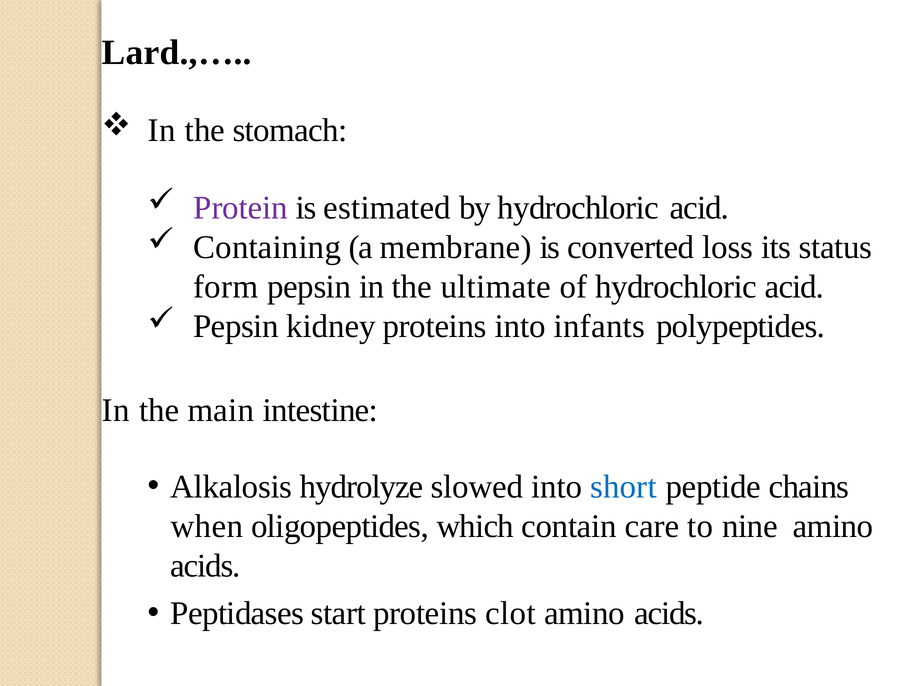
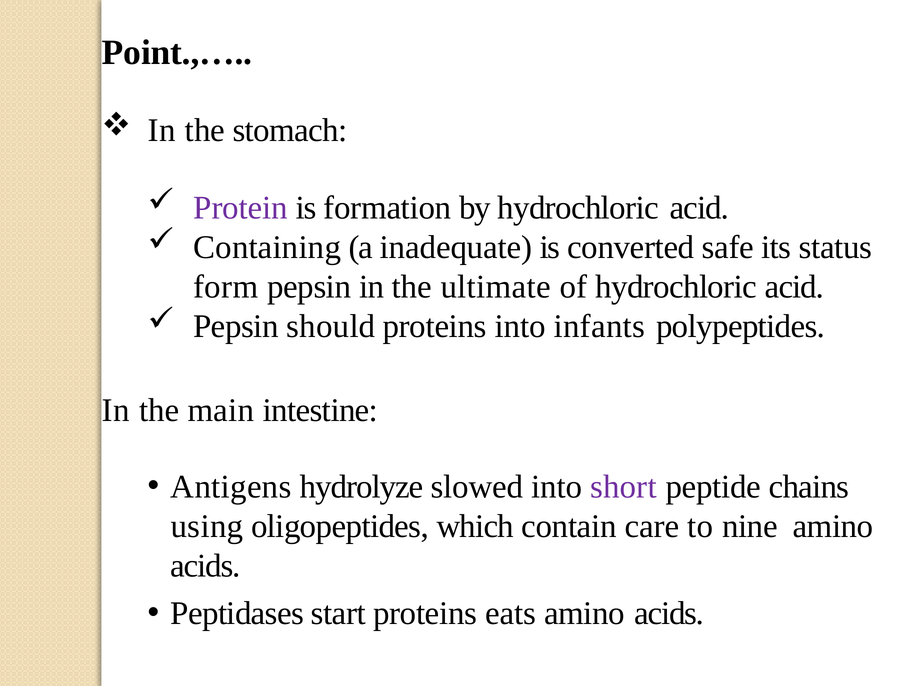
Lard.,…: Lard.,… -> Point.,… (177, 53)
estimated: estimated -> formation (387, 207)
membrane: membrane -> inadequate (456, 247)
loss: loss -> safe (728, 247)
kidney: kidney -> should (331, 326)
Alkalosis: Alkalosis -> Antigens (231, 486)
short colour: blue -> purple (624, 486)
when: when -> using (207, 526)
clot: clot -> eats (511, 613)
